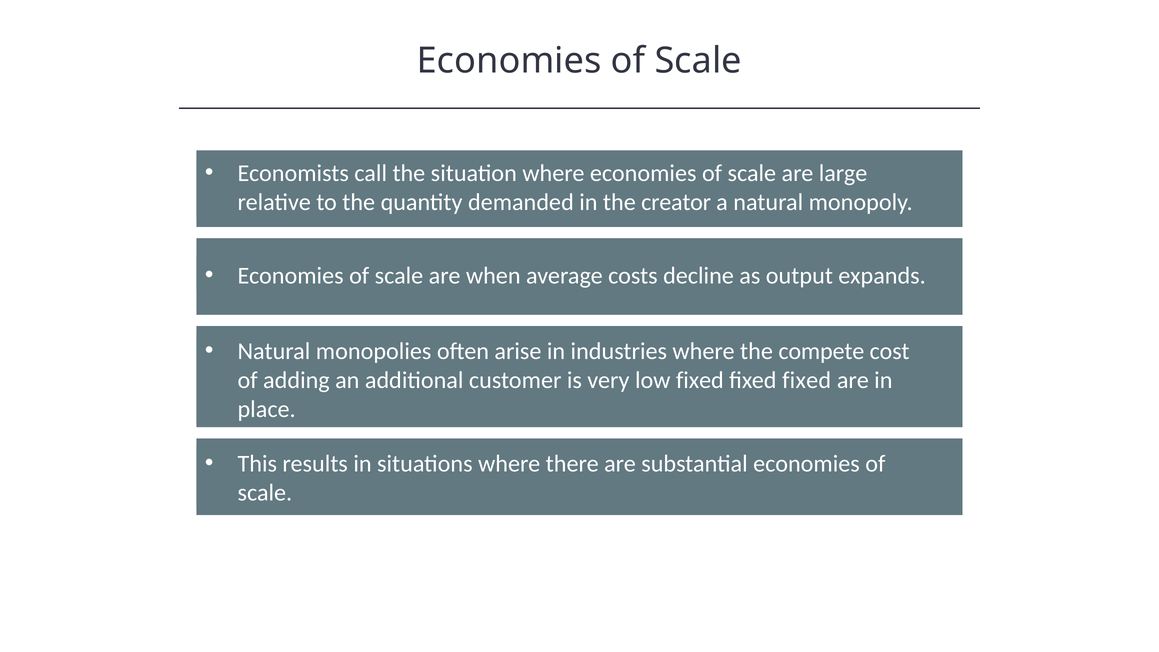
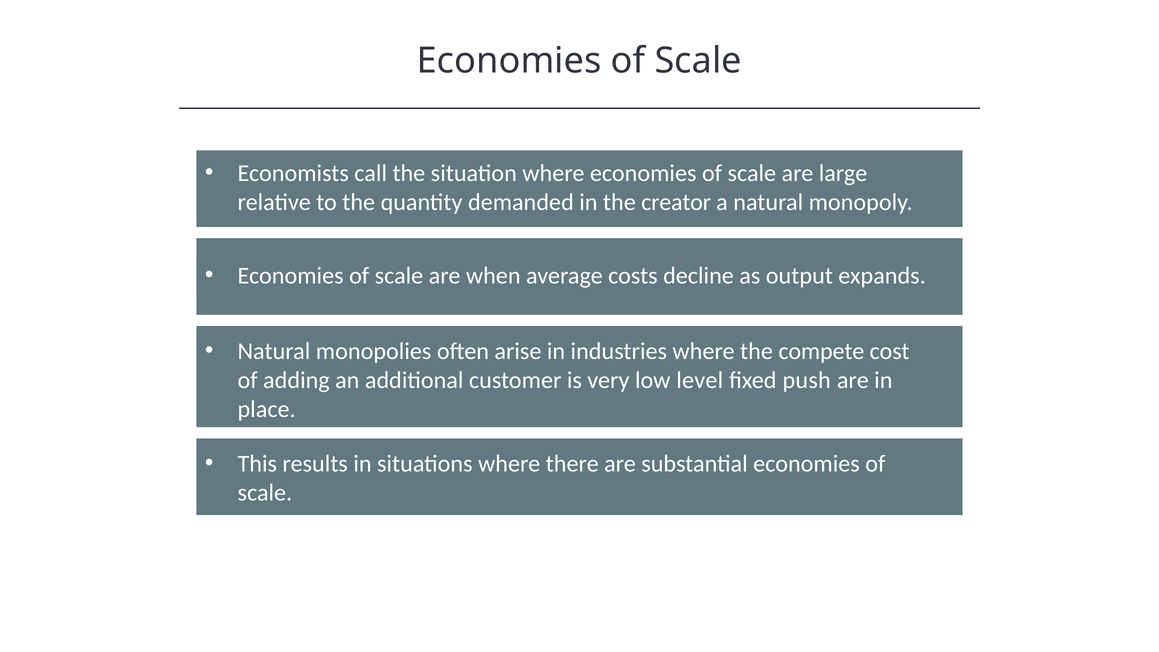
low fixed: fixed -> level (700, 380)
fixed: fixed -> push (807, 380)
